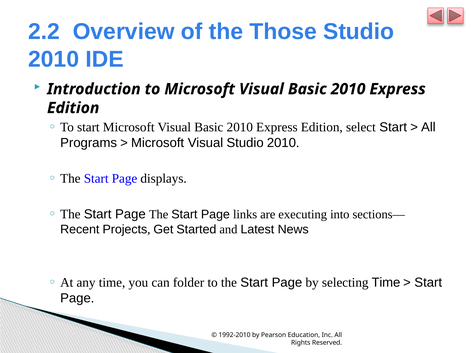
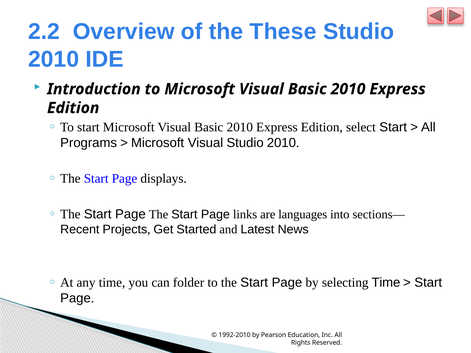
Those: Those -> These (283, 32)
executing: executing -> languages (303, 215)
